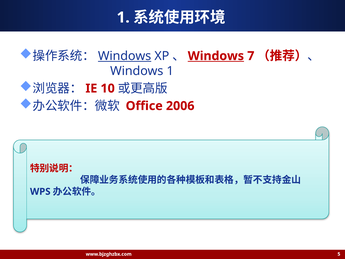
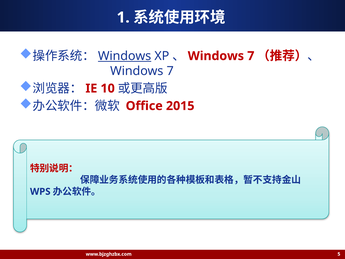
Windows underline: present -> none (216, 56)
1: 1 -> 7 (170, 71)
2006: 2006 -> 2015 (180, 106)
